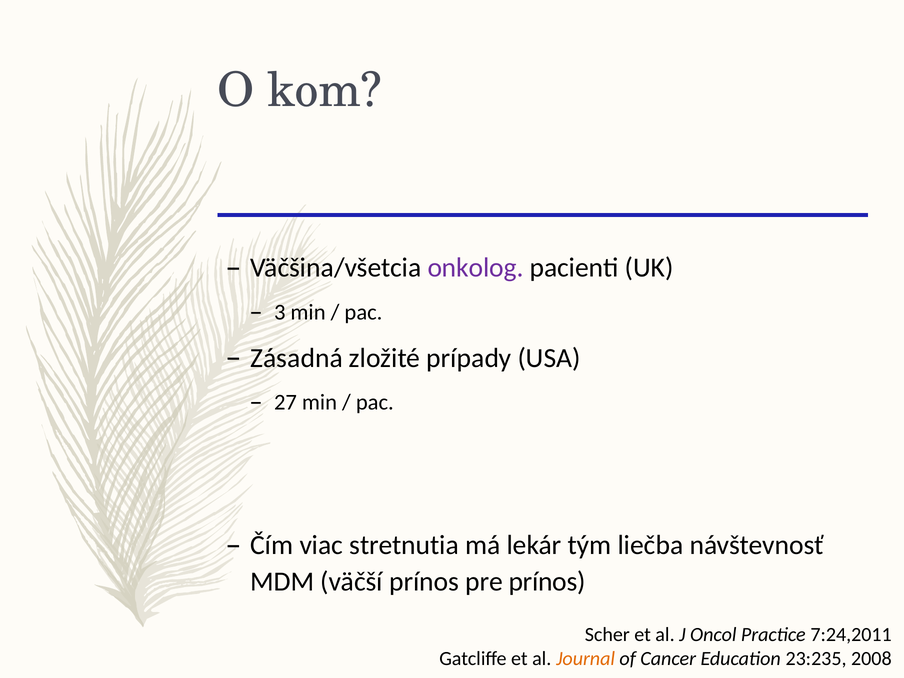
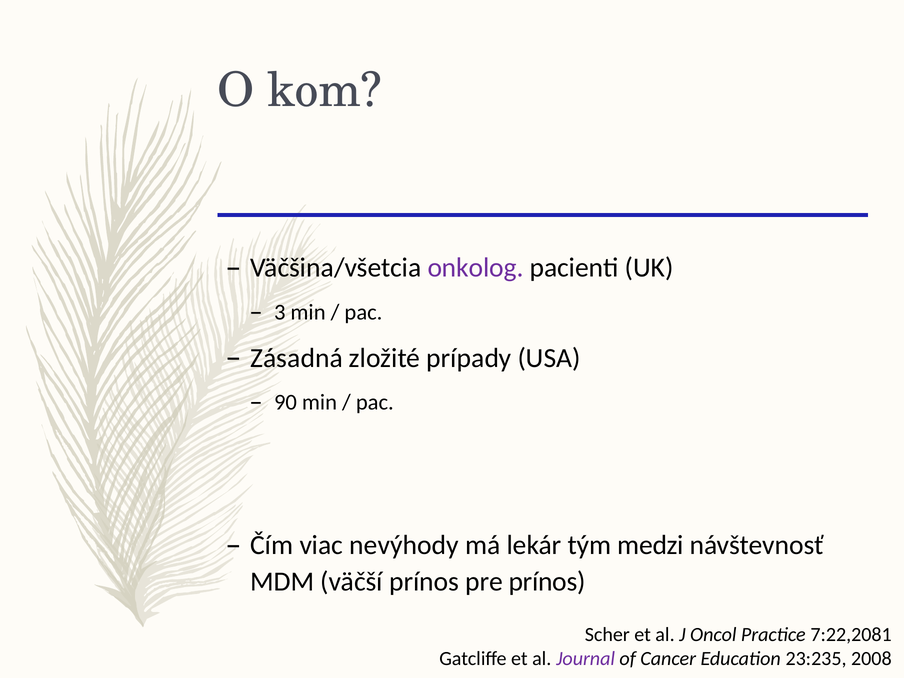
27: 27 -> 90 (285, 402)
stretnutia: stretnutia -> nevýhody (404, 545)
liečba: liečba -> medzi (651, 545)
7:24,2011: 7:24,2011 -> 7:22,2081 (851, 634)
Journal colour: orange -> purple (586, 658)
